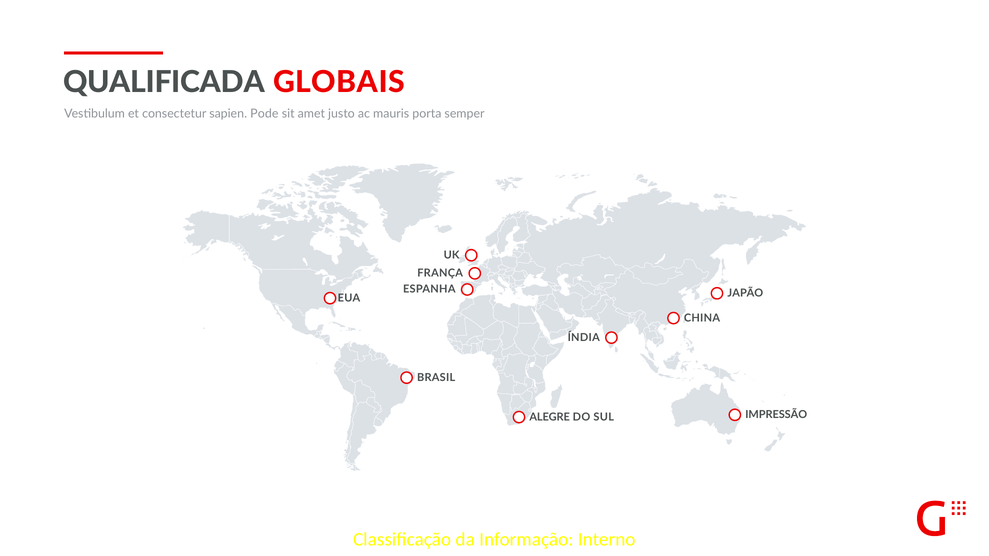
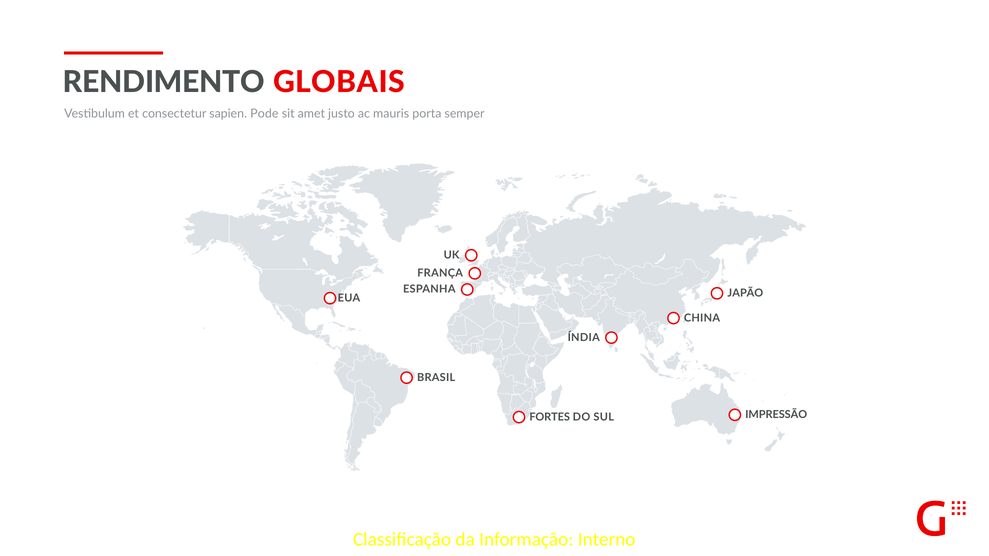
QUALIFICADA: QUALIFICADA -> RENDIMENTO (164, 83)
ALEGRE: ALEGRE -> FORTES (550, 417)
